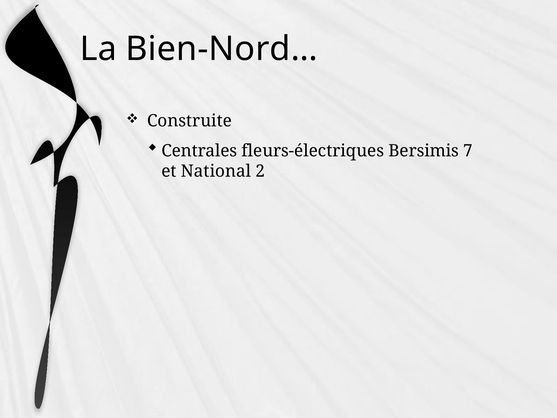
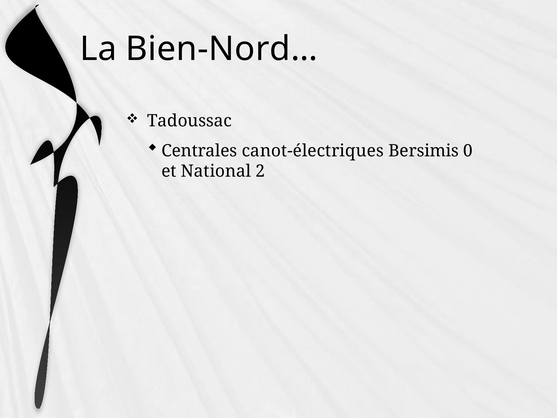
Construite: Construite -> Tadoussac (189, 121)
fleurs-électriques: fleurs-électriques -> canot-électriques (313, 151)
7: 7 -> 0 (468, 151)
